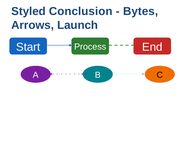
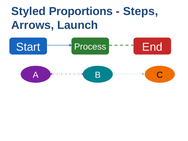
Conclusion: Conclusion -> Proportions (81, 11)
Bytes: Bytes -> Steps (141, 11)
